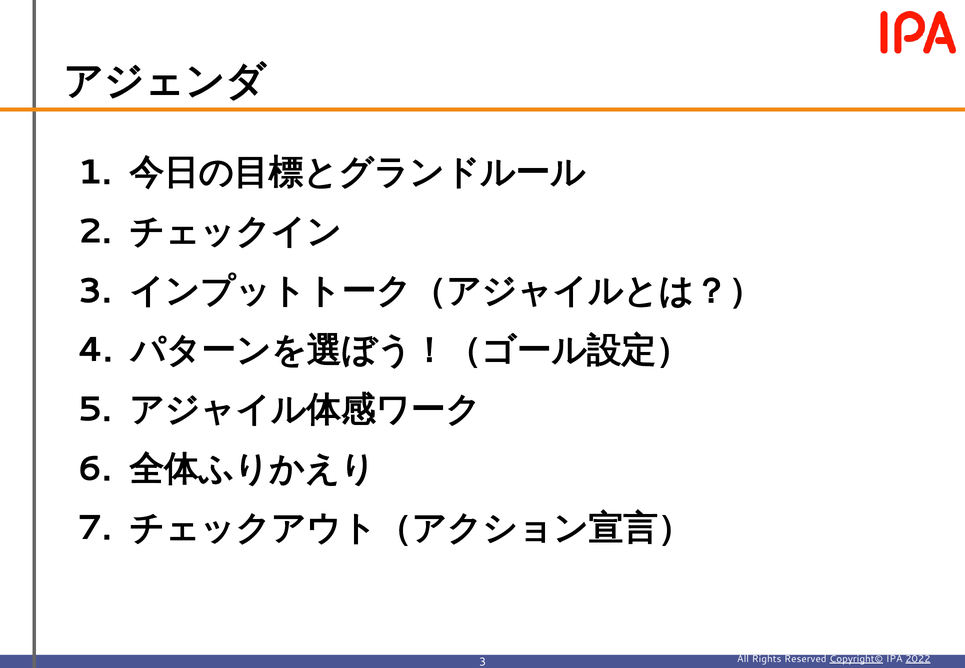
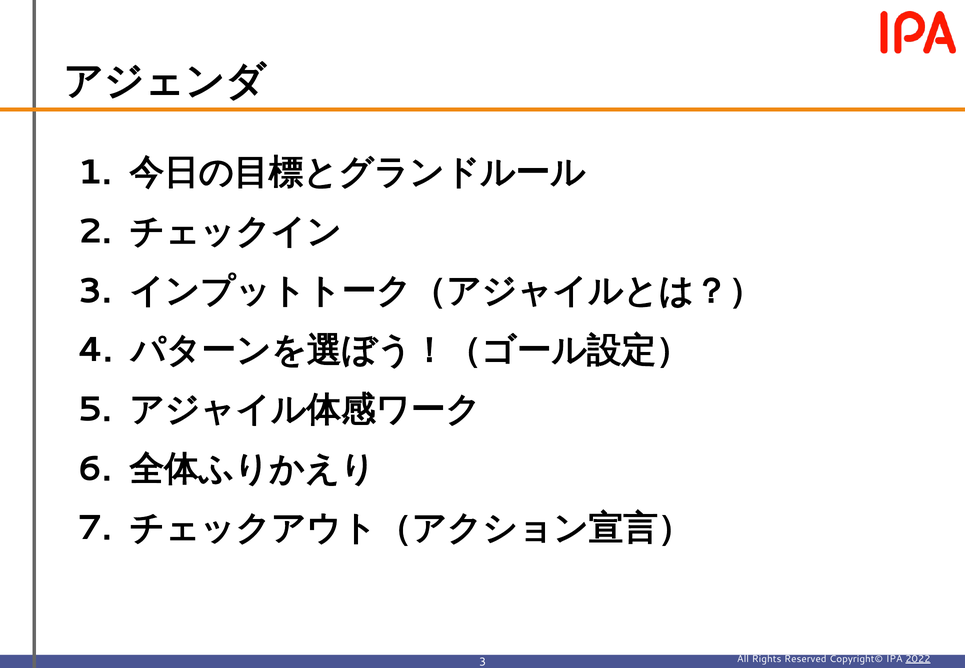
Copyright© underline: present -> none (856, 659)
